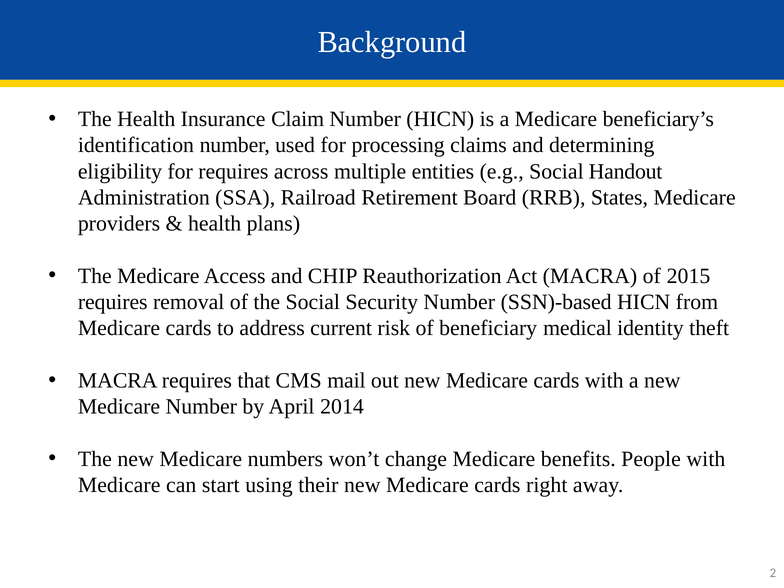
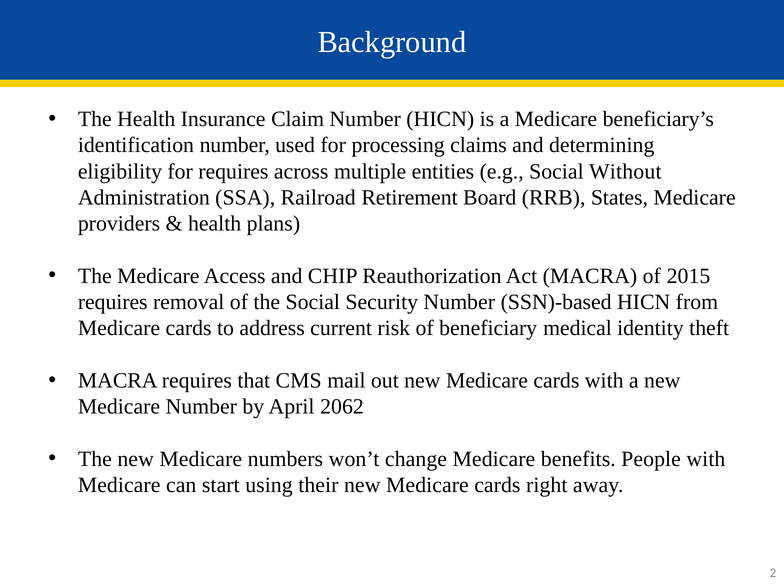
Handout: Handout -> Without (625, 171)
2014: 2014 -> 2062 (342, 407)
